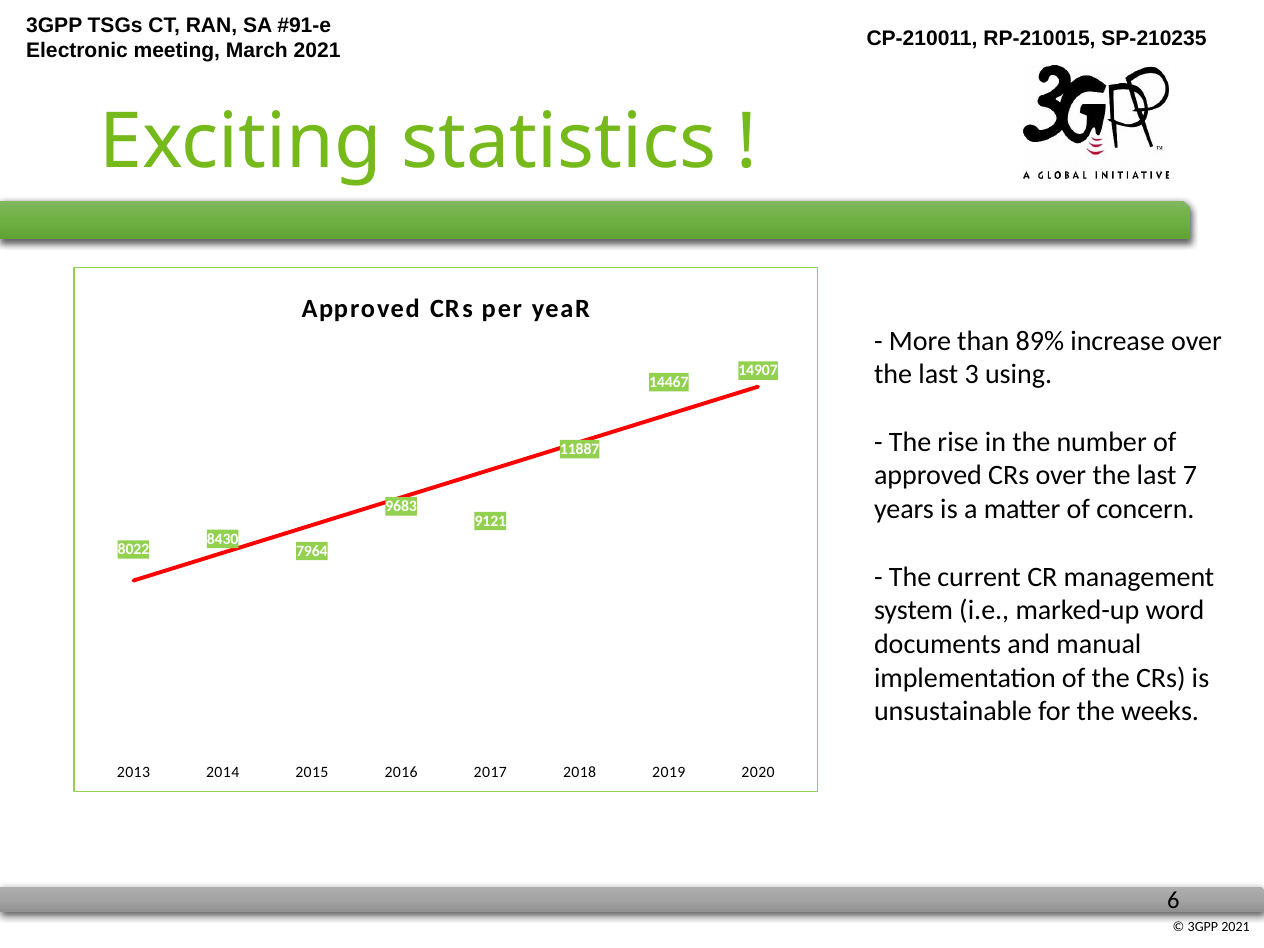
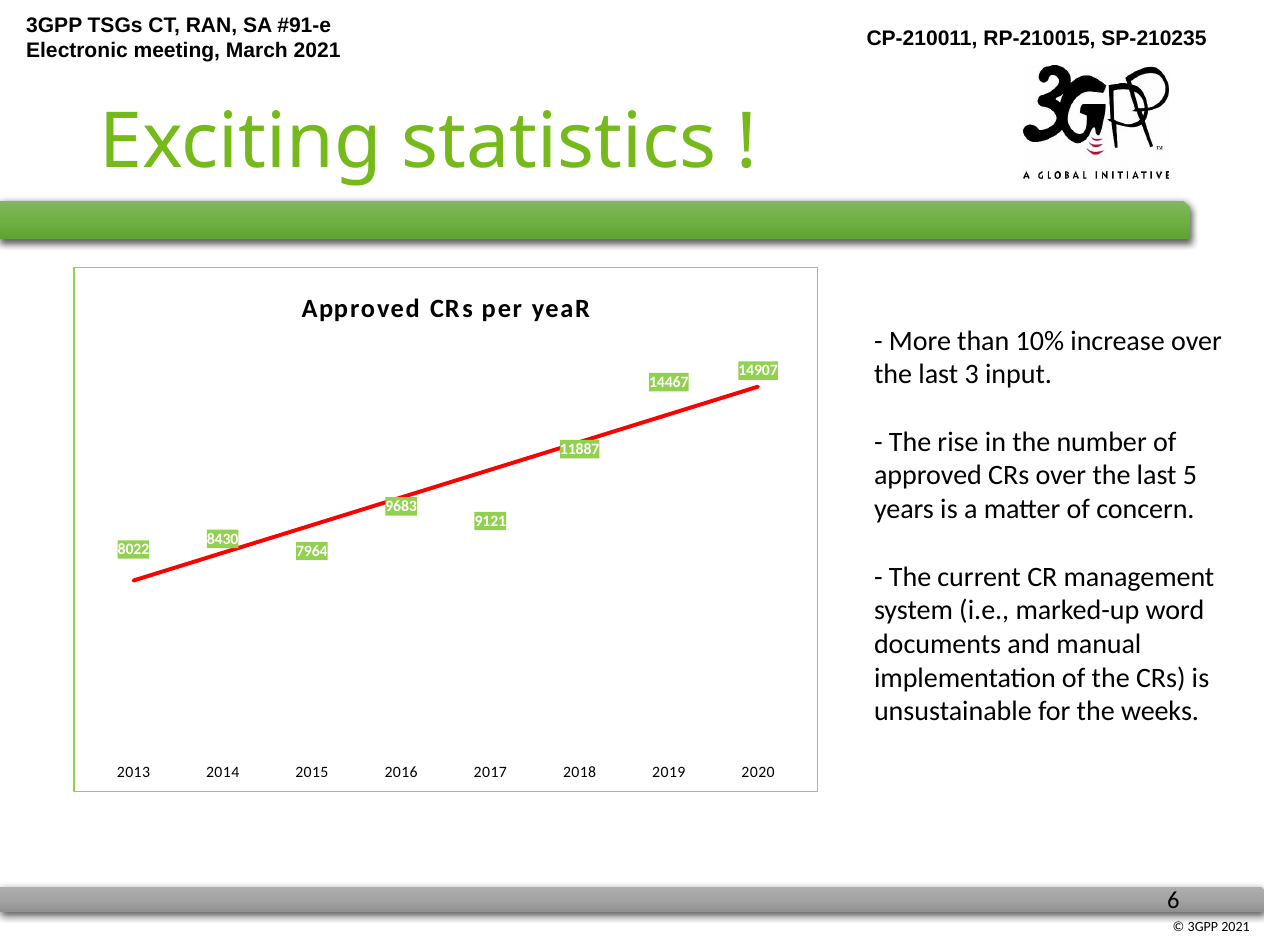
89%: 89% -> 10% (1040, 341)
using: using -> input (1019, 375)
7: 7 -> 5 (1190, 476)
